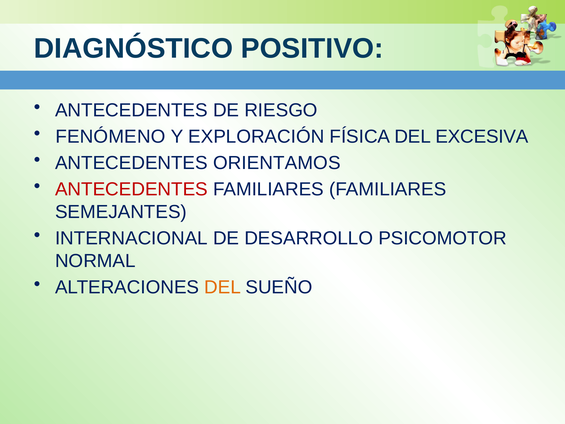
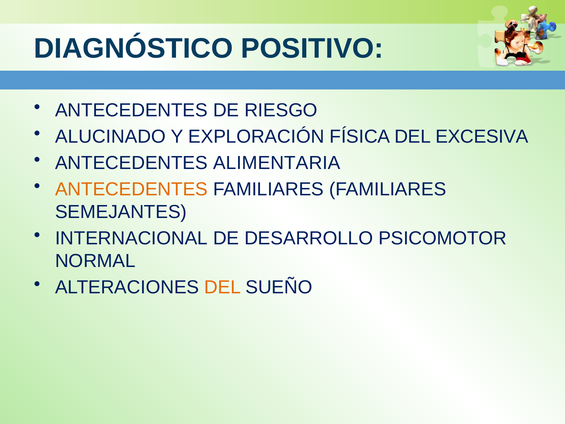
FENÓMENO: FENÓMENO -> ALUCINADO (110, 137)
ORIENTAMOS: ORIENTAMOS -> ALIMENTARIA (277, 163)
ANTECEDENTES colour: red -> orange (131, 189)
